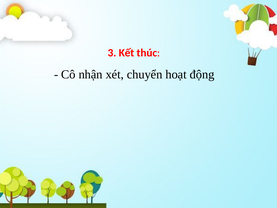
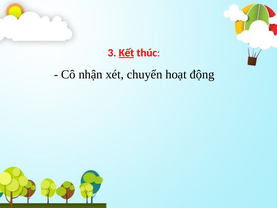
Kết underline: none -> present (126, 53)
